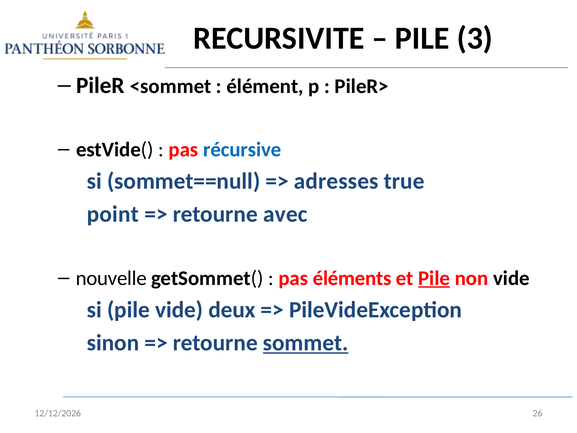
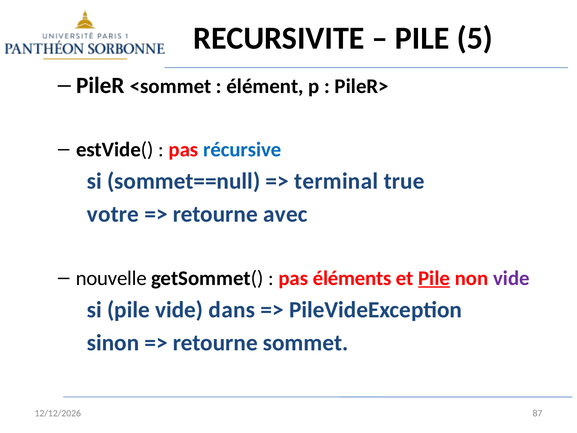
3: 3 -> 5 (475, 38)
adresses: adresses -> terminal (336, 181)
point: point -> votre (113, 214)
vide colour: black -> purple (511, 278)
deux: deux -> dans (232, 310)
sommet underline: present -> none (306, 343)
26: 26 -> 87 (538, 413)
